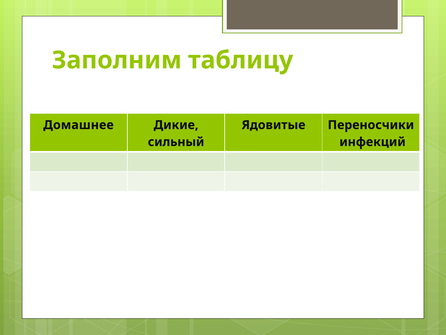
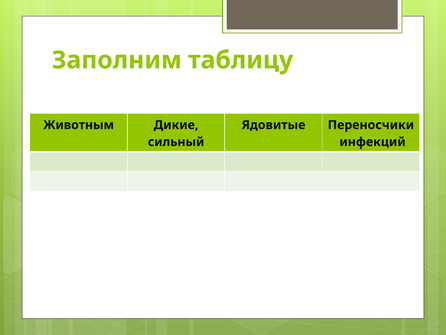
Домашнее: Домашнее -> Животным (79, 125)
